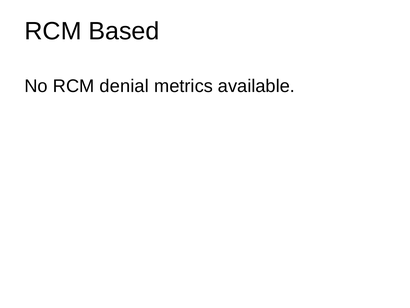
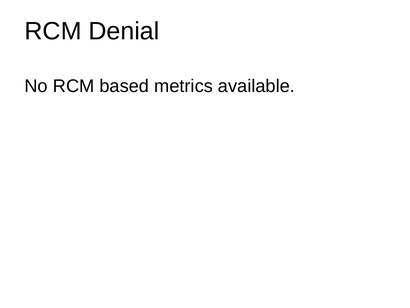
Based: Based -> Denial (124, 31)
denial: denial -> based (124, 86)
